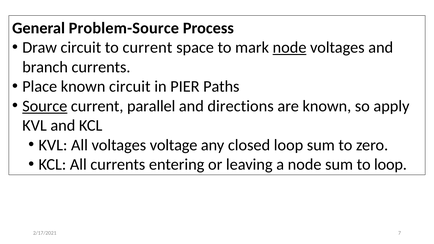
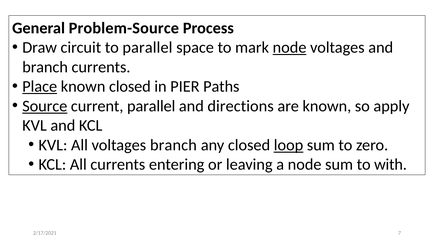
to current: current -> parallel (147, 48)
Place underline: none -> present (40, 87)
known circuit: circuit -> closed (130, 87)
voltages voltage: voltage -> branch (173, 145)
loop underline: none -> present (289, 145)
to loop: loop -> with (390, 165)
